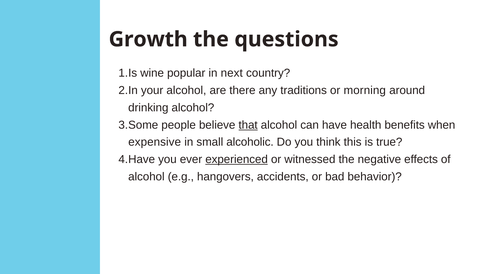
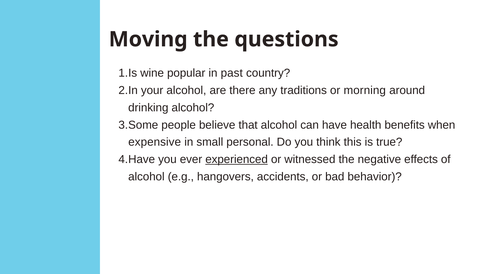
Growth: Growth -> Moving (148, 39)
next: next -> past (232, 73)
that underline: present -> none (248, 125)
alcoholic: alcoholic -> personal (250, 142)
